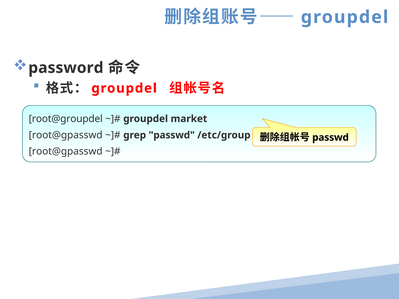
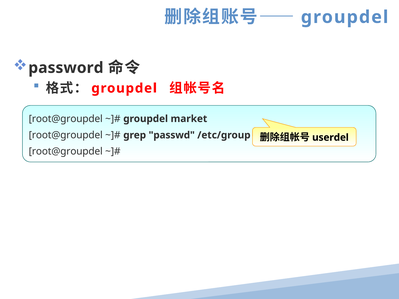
root@gpasswd: root@gpasswd -> root@groupdel (66, 135)
passwd: passwd -> userdel (330, 138)
root@gpasswd: root@gpasswd -> root@groupdel (66, 152)
